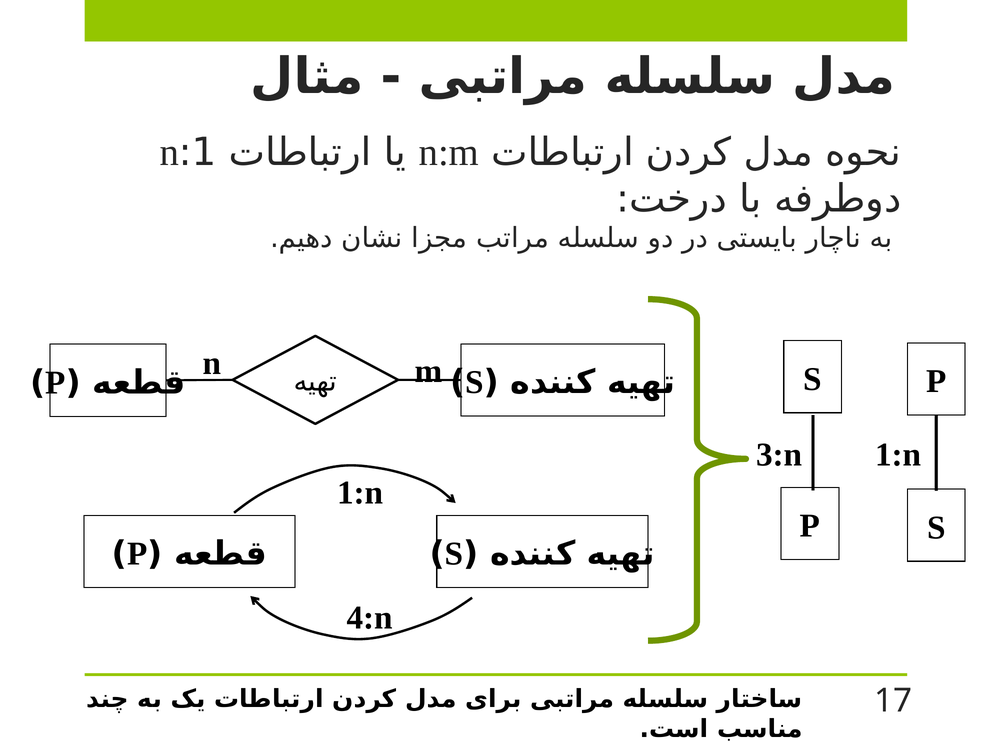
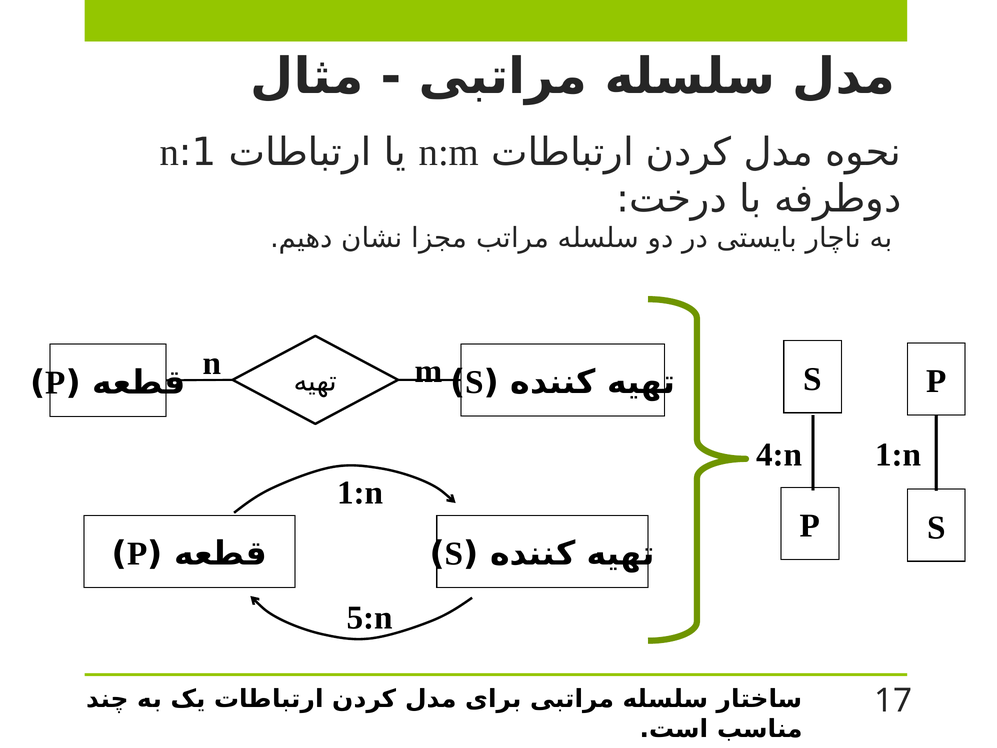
3:n: 3:n -> 4:n (779, 455)
4:n: 4:n -> 5:n (370, 617)
